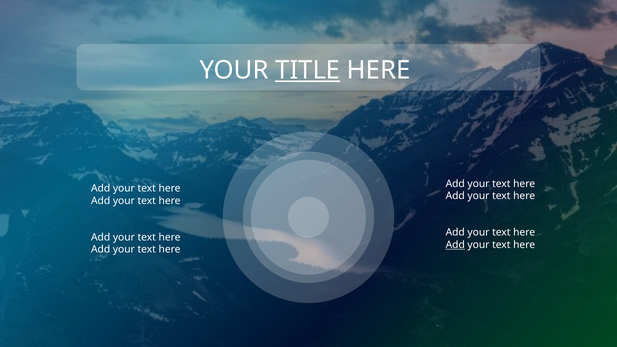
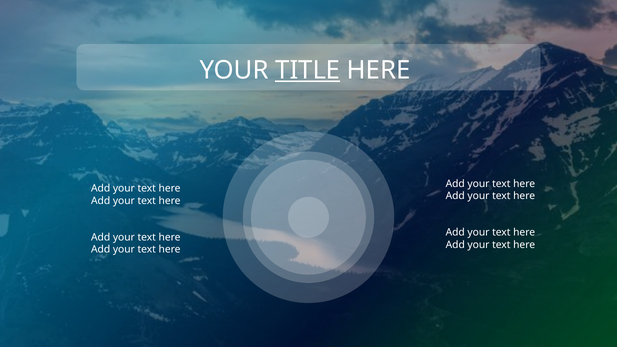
Add underline: present -> none (455, 245)
